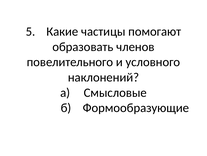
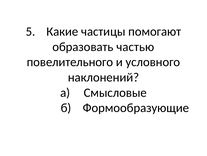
членов: членов -> частью (135, 47)
